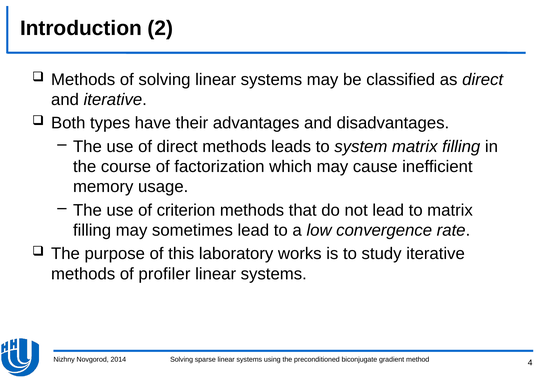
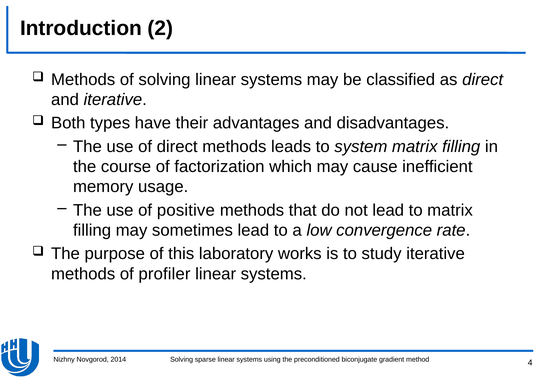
criterion: criterion -> positive (186, 210)
